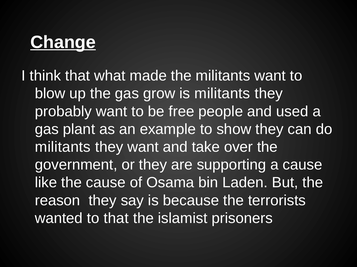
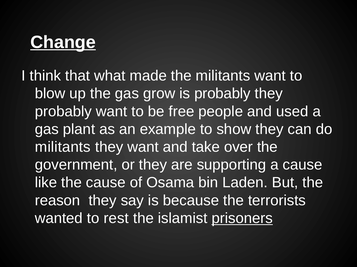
is militants: militants -> probably (222, 94)
to that: that -> rest (116, 219)
prisoners underline: none -> present (242, 219)
